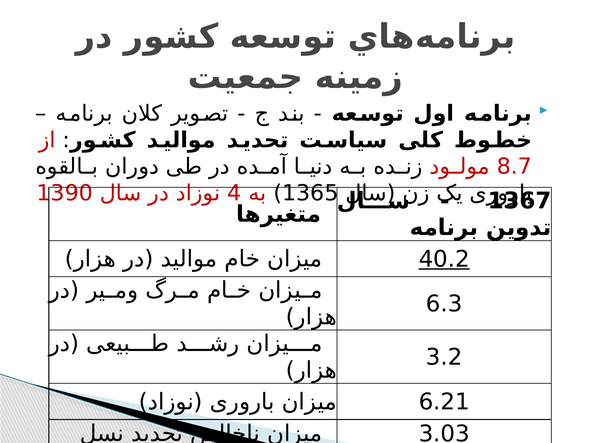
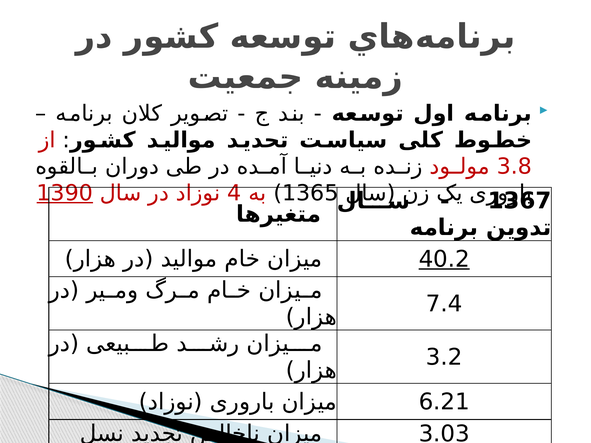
8.7: 8.7 -> 3.8 (514, 167)
1390 underline: none -> present (65, 193)
6.3: 6.3 -> 7.4 (444, 304)
